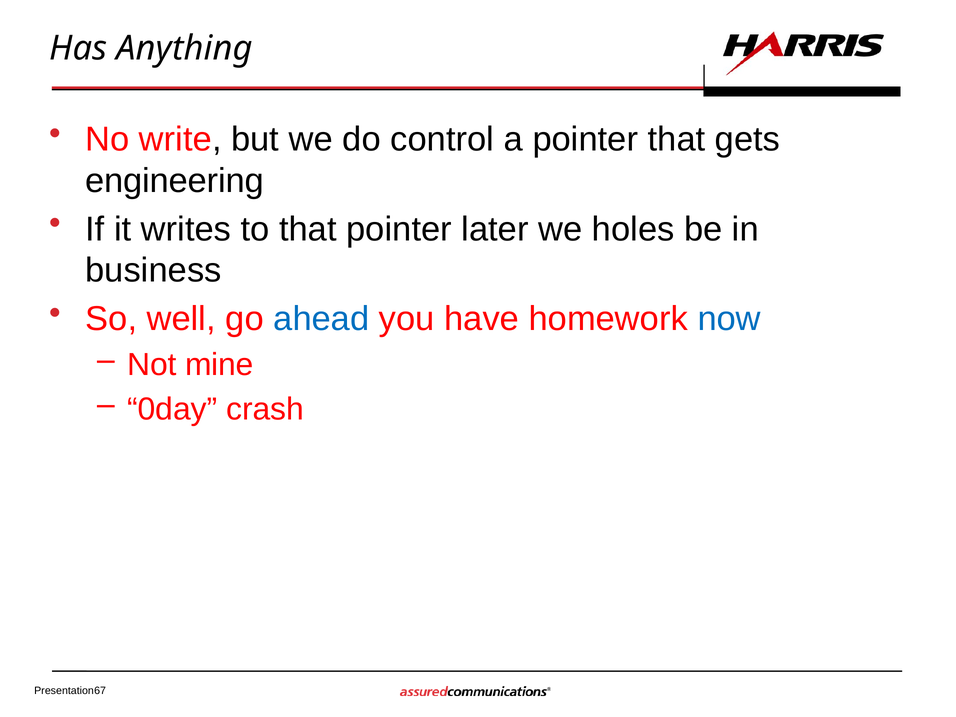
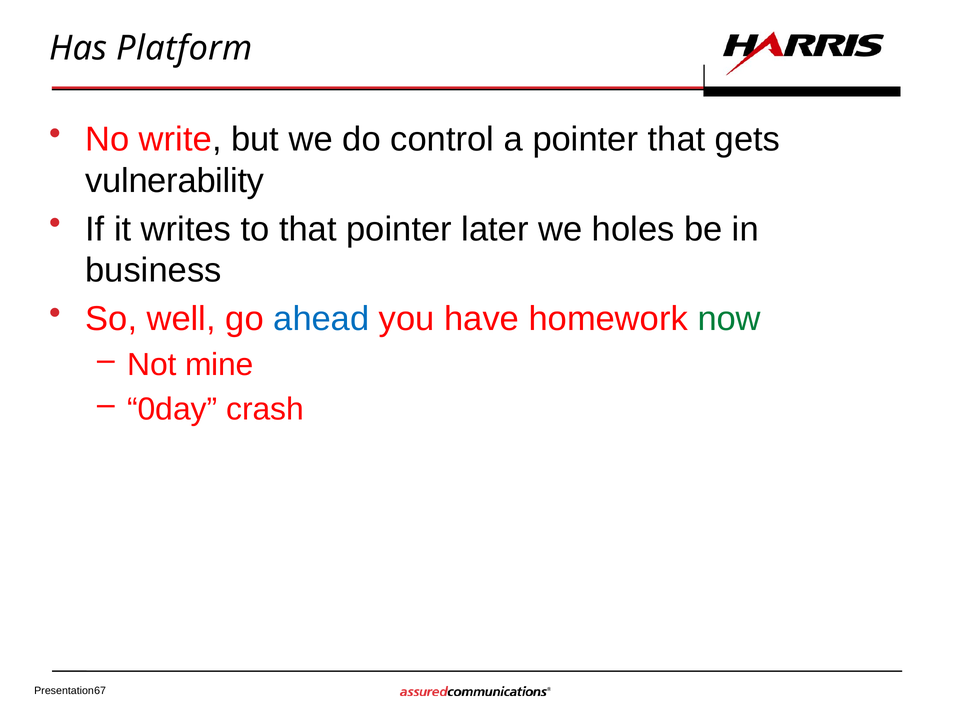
Anything: Anything -> Platform (184, 48)
engineering: engineering -> vulnerability (175, 181)
now colour: blue -> green (729, 319)
